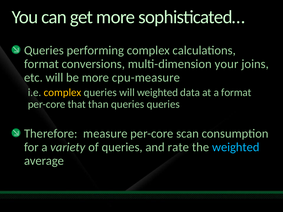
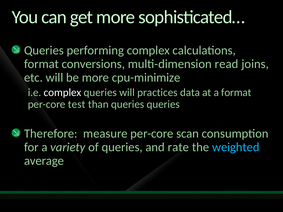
your: your -> read (227, 64)
cpu-measure: cpu-measure -> cpu-minimize (146, 78)
complex colour: yellow -> white (63, 93)
will weighted: weighted -> practices (157, 93)
that: that -> test (77, 104)
